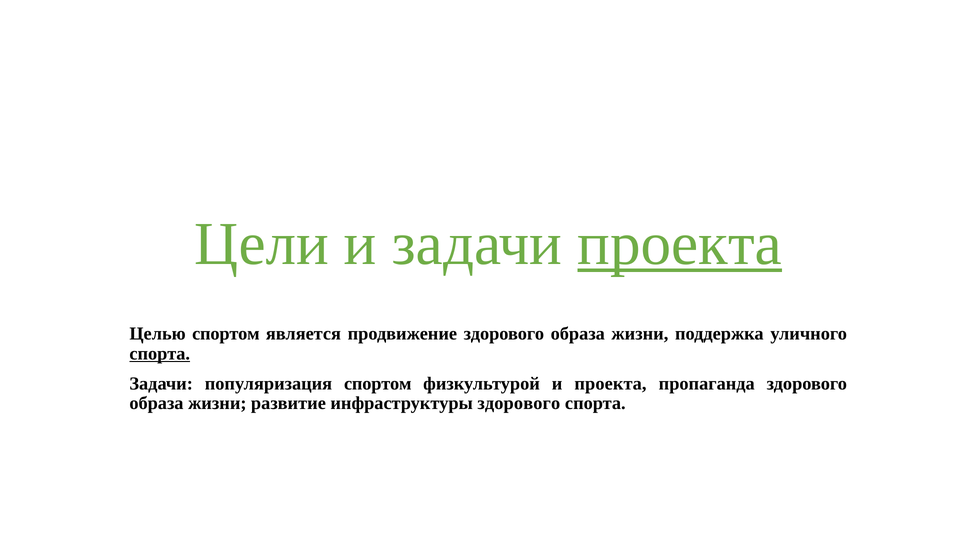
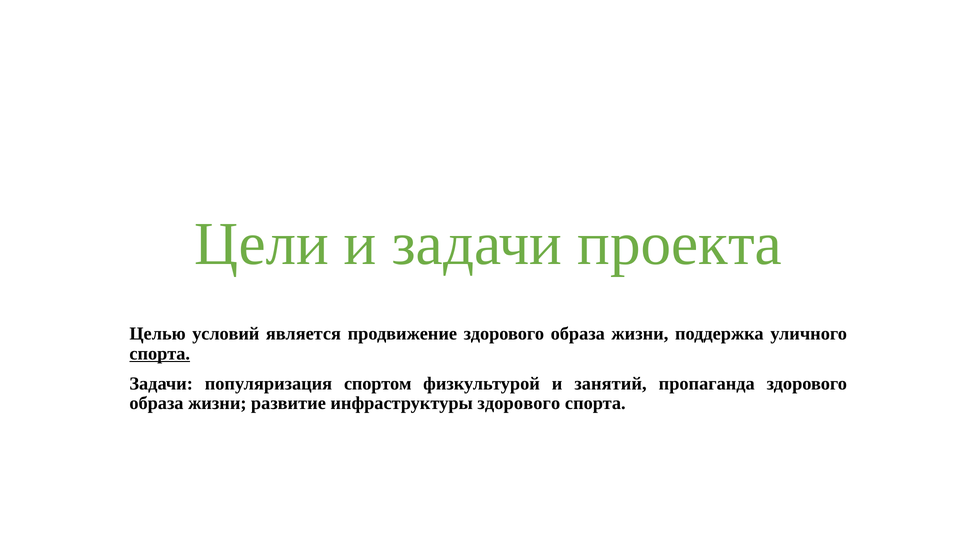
проекта underline: present -> none (680, 244)
Целью спортом: спортом -> условий (226, 334)
и проекта: проекта -> занятий (611, 384)
